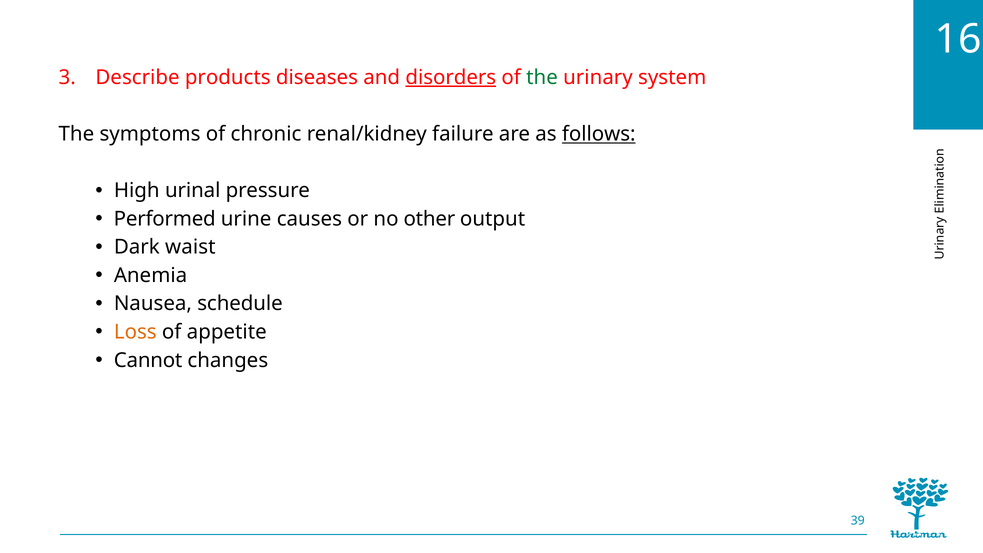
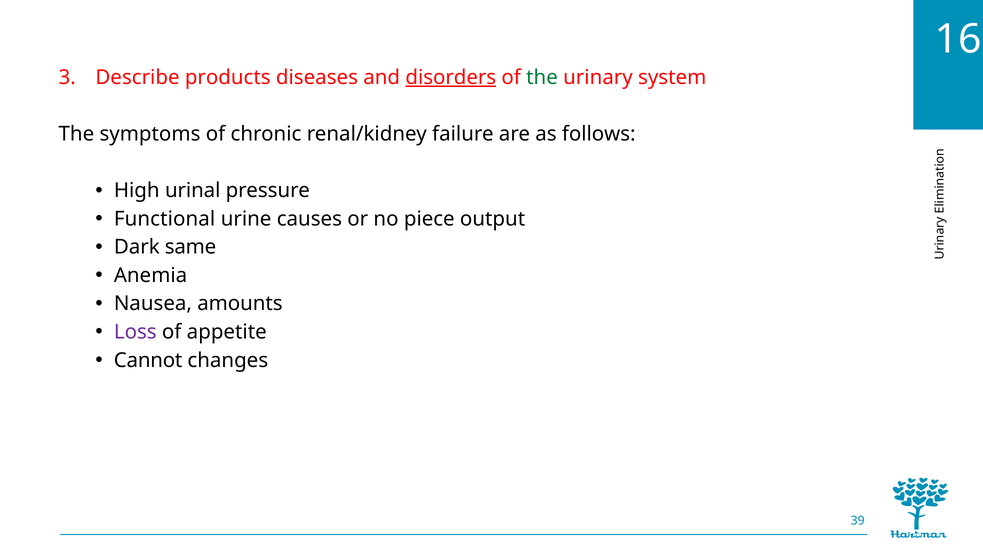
follows underline: present -> none (599, 134)
Performed: Performed -> Functional (165, 219)
other: other -> piece (429, 219)
waist: waist -> same (191, 247)
schedule: schedule -> amounts (240, 304)
Loss colour: orange -> purple (135, 332)
